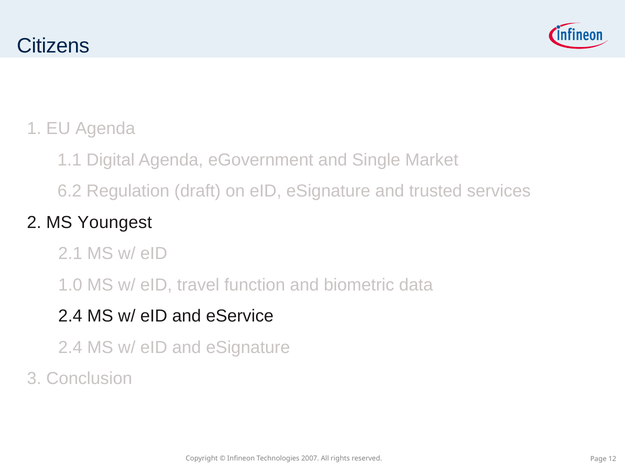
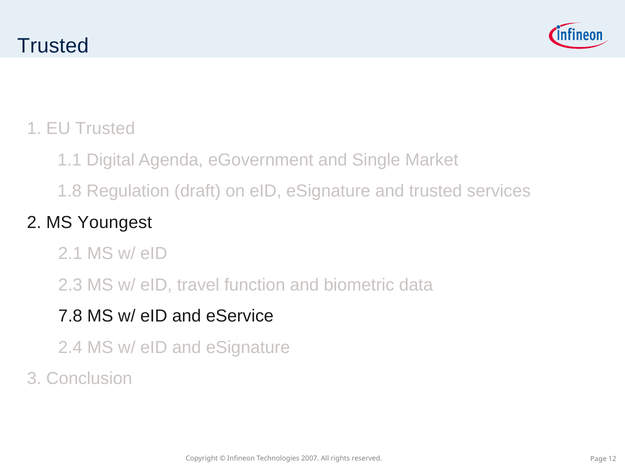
Citizens: Citizens -> Trusted (53, 46)
EU Agenda: Agenda -> Trusted (105, 129)
6.2: 6.2 -> 1.8 (70, 191)
1.0: 1.0 -> 2.3 (70, 285)
2.4: 2.4 -> 7.8 (70, 316)
